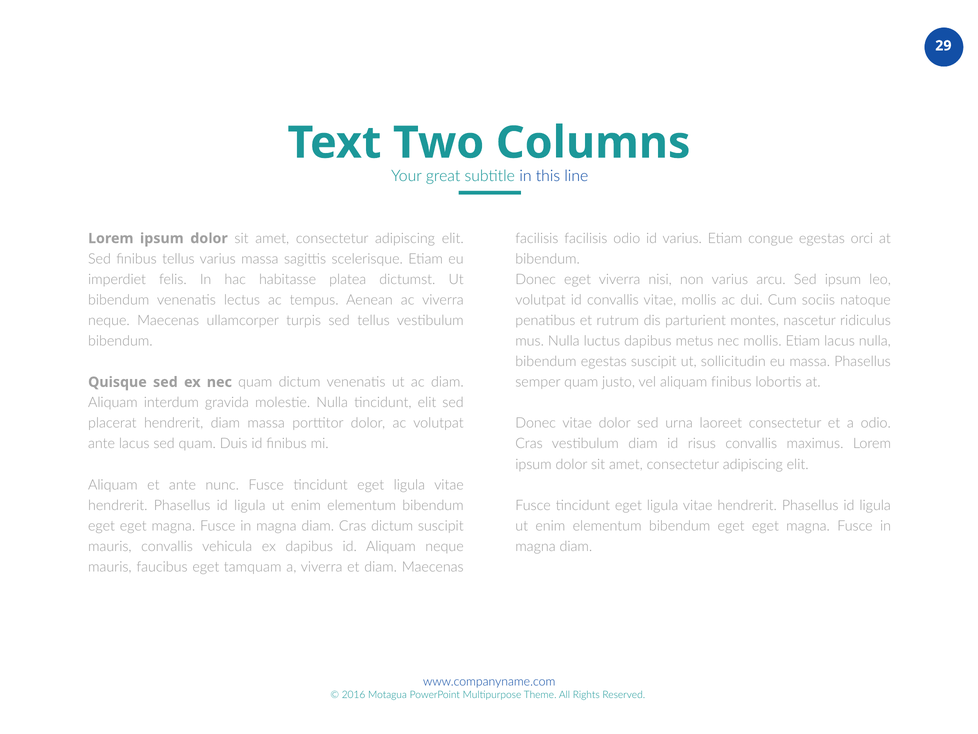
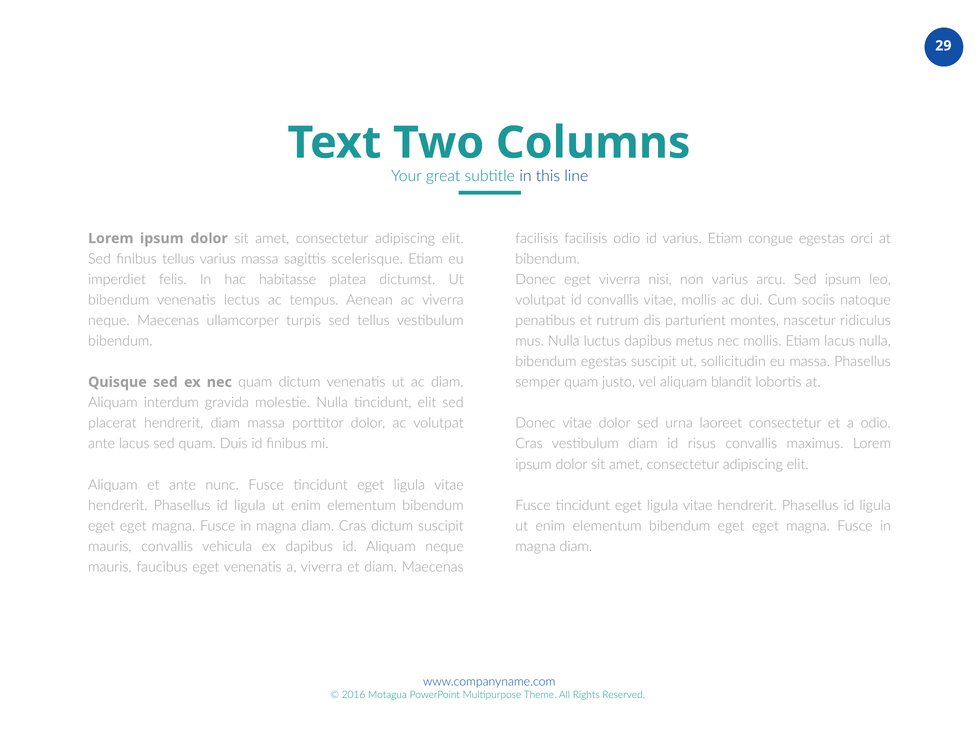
aliquam finibus: finibus -> blandit (731, 382)
eget tamquam: tamquam -> venenatis (253, 567)
